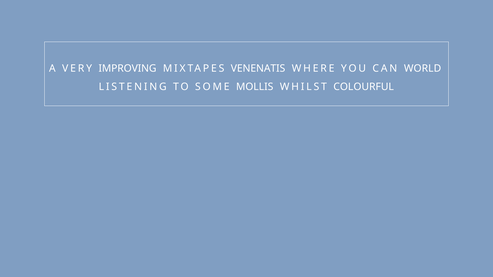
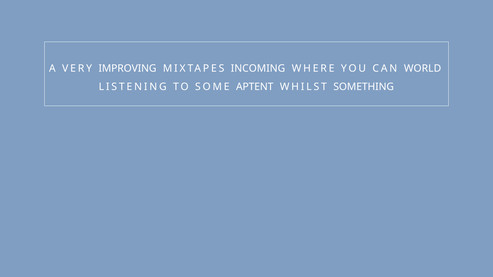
VENENATIS: VENENATIS -> INCOMING (258, 68)
MOLLIS: MOLLIS -> APTENT (255, 87)
COLOURFUL: COLOURFUL -> SOMETHING (364, 87)
